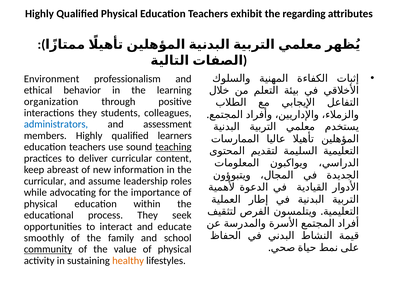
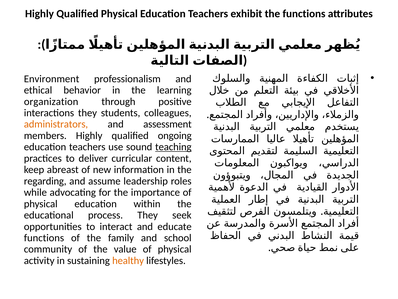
the regarding: regarding -> functions (304, 14)
administrators colour: blue -> orange (56, 124)
learners: learners -> ongoing (175, 135)
curricular: curricular -> regarding (45, 181)
smoothly: smoothly -> functions (44, 237)
community underline: present -> none (48, 249)
